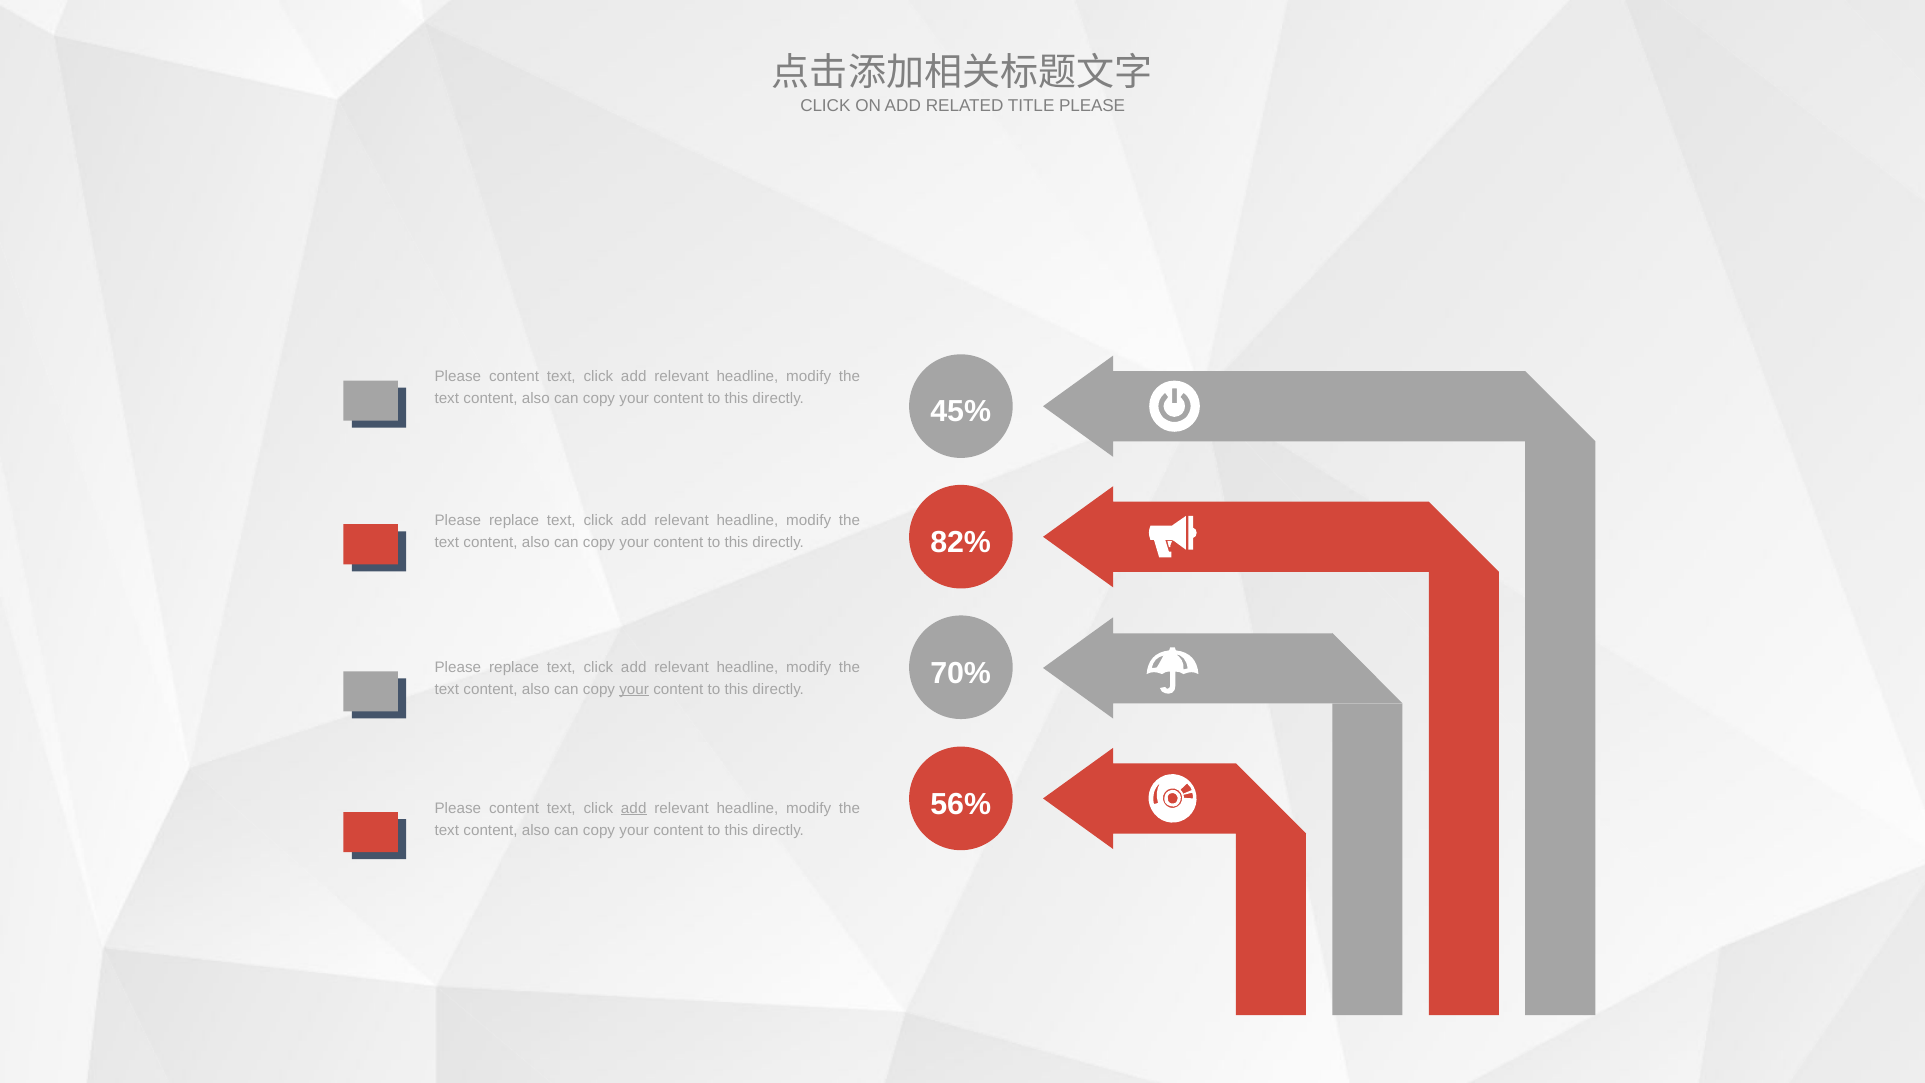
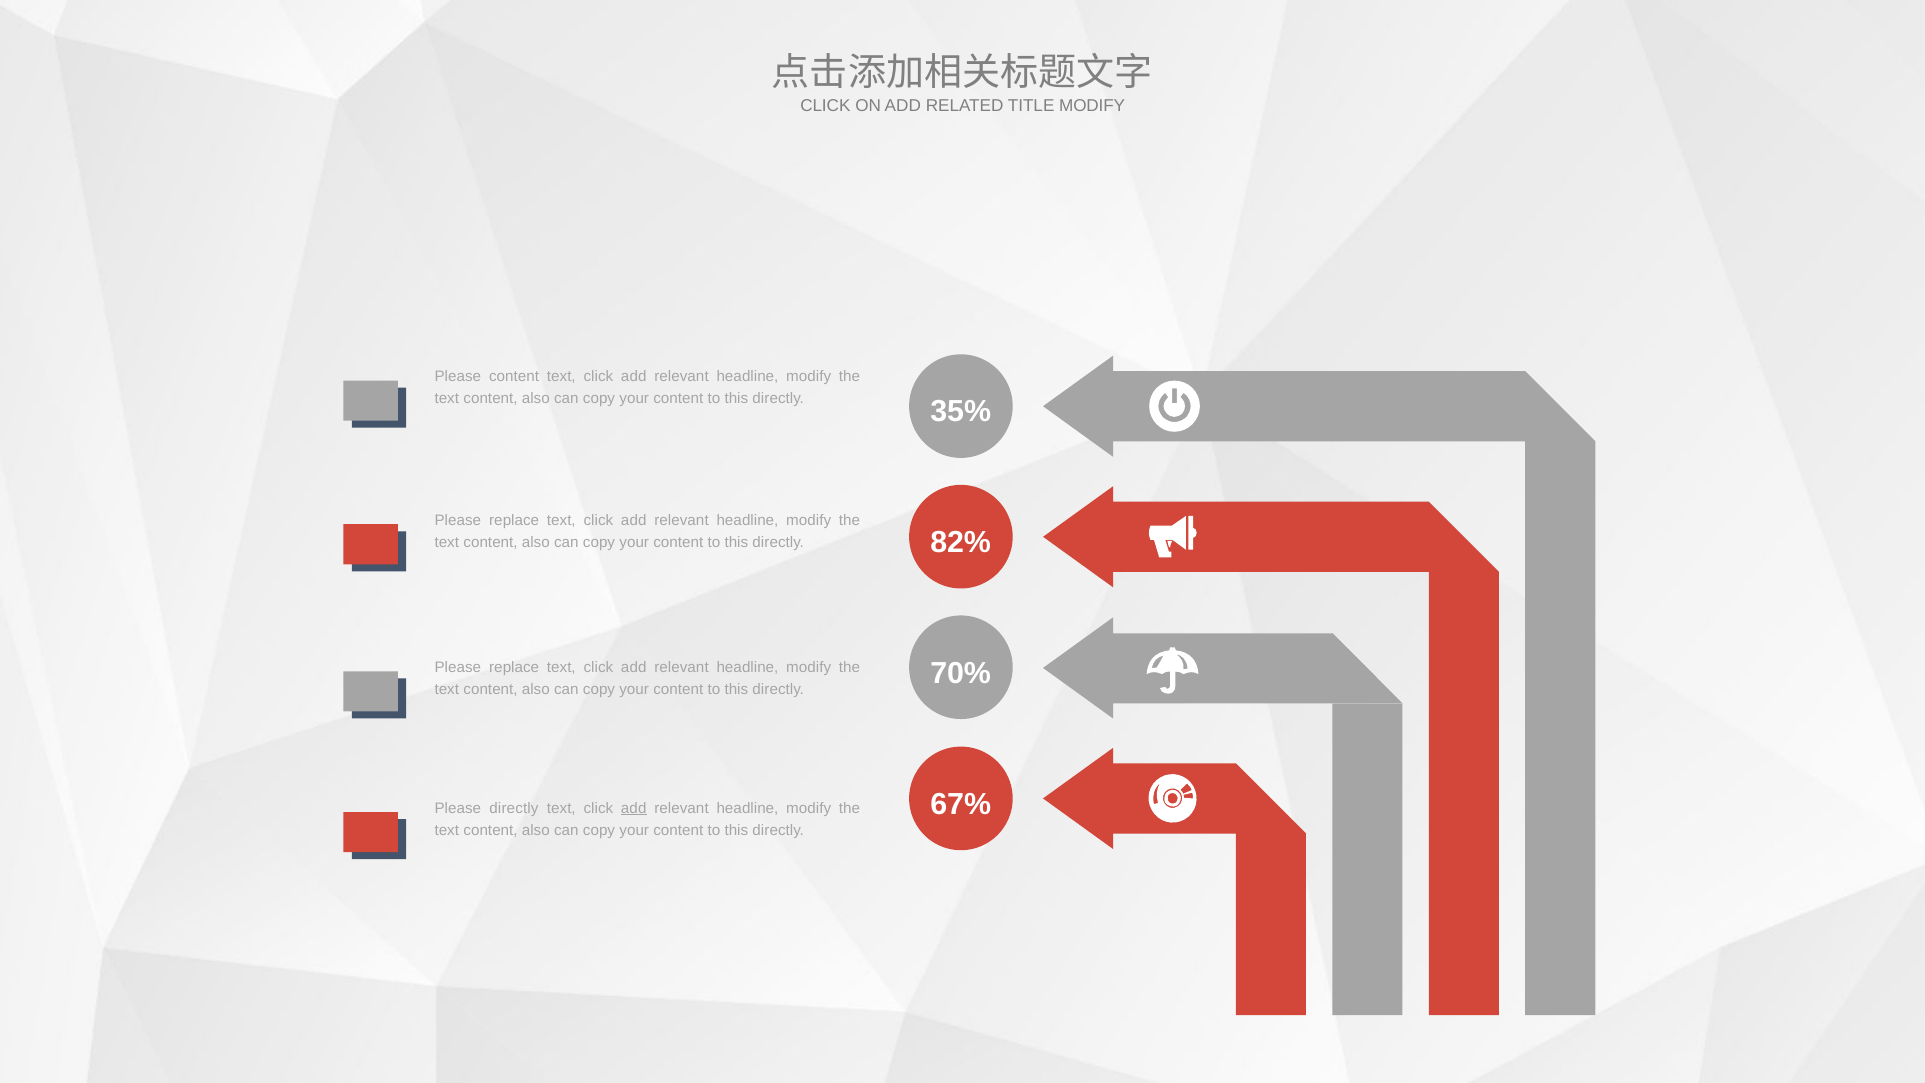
TITLE PLEASE: PLEASE -> MODIFY (1092, 106)
45%: 45% -> 35% (961, 412)
your underline: present -> none (634, 689)
56%: 56% -> 67% (961, 804)
content: content -> directly (514, 808)
